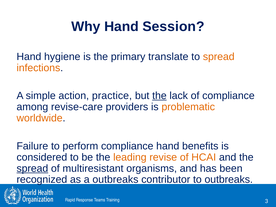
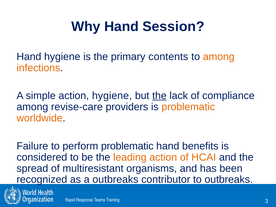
translate: translate -> contents (168, 57)
to spread: spread -> among (219, 57)
action practice: practice -> hygiene (112, 96)
perform compliance: compliance -> problematic (127, 146)
leading revise: revise -> action (163, 157)
spread underline: present -> none (32, 168)
